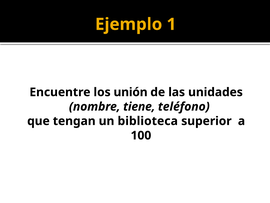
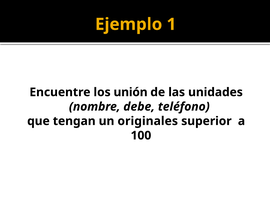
tiene: tiene -> debe (139, 106)
biblioteca: biblioteca -> originales (148, 121)
